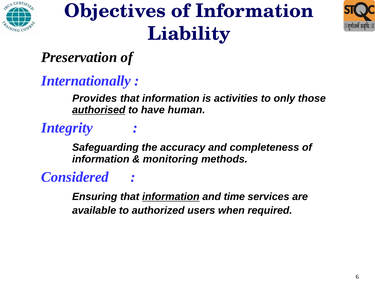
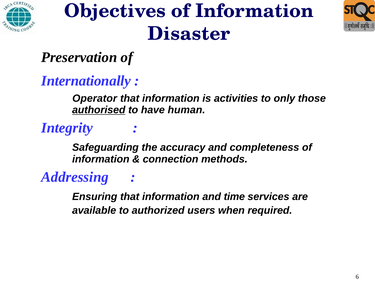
Liability: Liability -> Disaster (189, 34)
Provides: Provides -> Operator (95, 98)
monitoring: monitoring -> connection (171, 159)
Considered: Considered -> Addressing (75, 177)
information underline: present -> none (171, 196)
